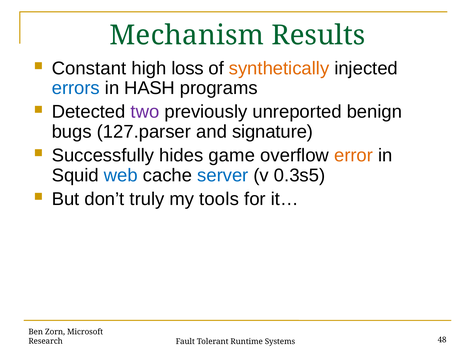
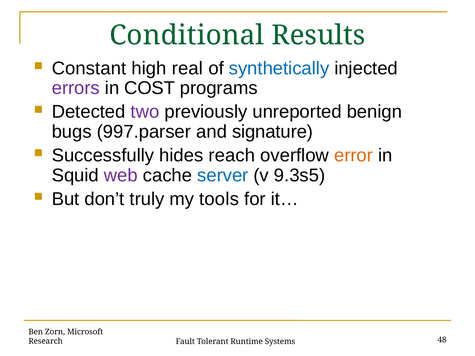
Mechanism: Mechanism -> Conditional (187, 35)
loss: loss -> real (187, 68)
synthetically colour: orange -> blue (279, 68)
errors colour: blue -> purple (76, 88)
HASH: HASH -> COST (150, 88)
127.parser: 127.parser -> 997.parser (144, 132)
game: game -> reach (232, 156)
web colour: blue -> purple (121, 176)
0.3s5: 0.3s5 -> 9.3s5 (300, 176)
